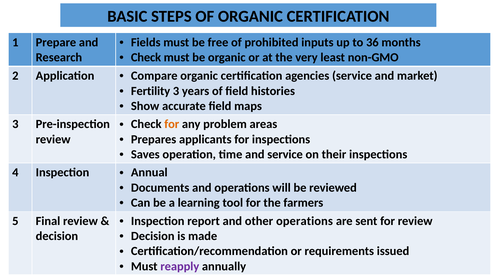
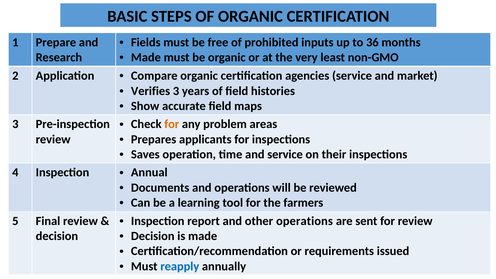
Check: Check -> Made (146, 57)
Fertility: Fertility -> Verifies (151, 91)
reapply colour: purple -> blue (180, 266)
